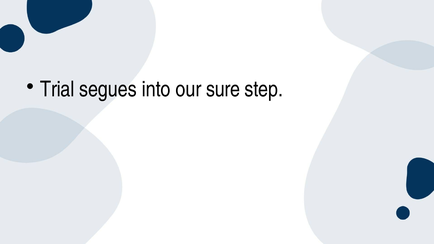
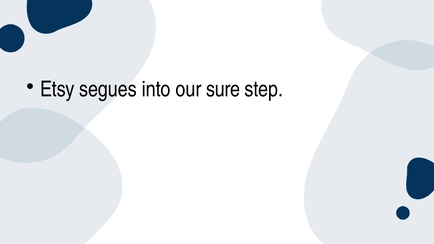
Trial: Trial -> Etsy (57, 89)
